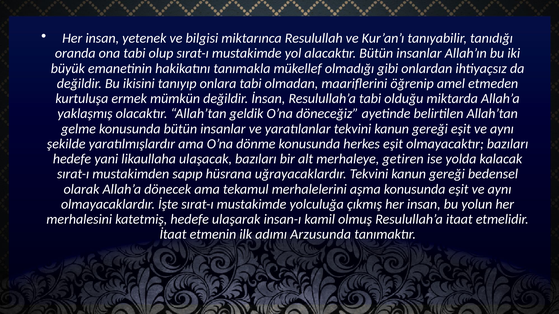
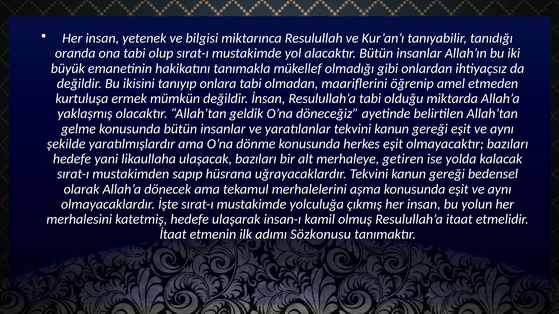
Arzusunda: Arzusunda -> Sözkonusu (321, 235)
